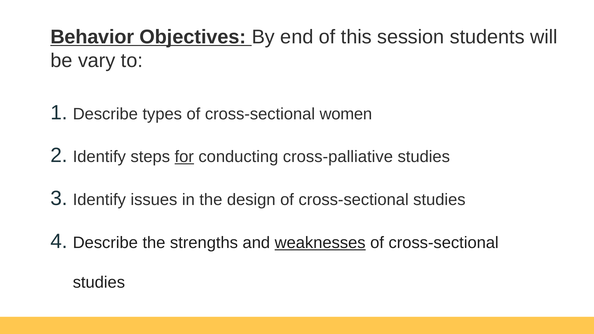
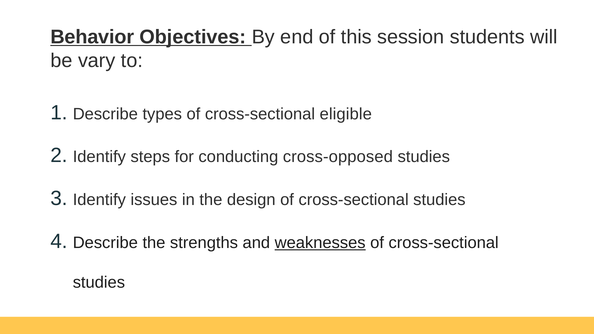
women: women -> eligible (346, 114)
for underline: present -> none (184, 157)
cross-palliative: cross-palliative -> cross-opposed (338, 157)
